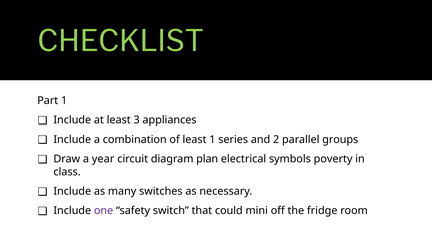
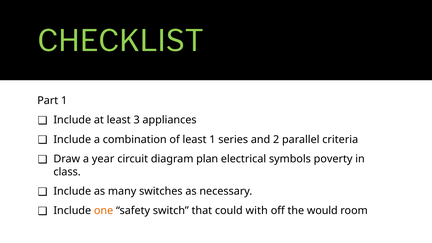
groups: groups -> criteria (340, 139)
one colour: purple -> orange (104, 211)
mini: mini -> with (257, 211)
fridge: fridge -> would (322, 211)
